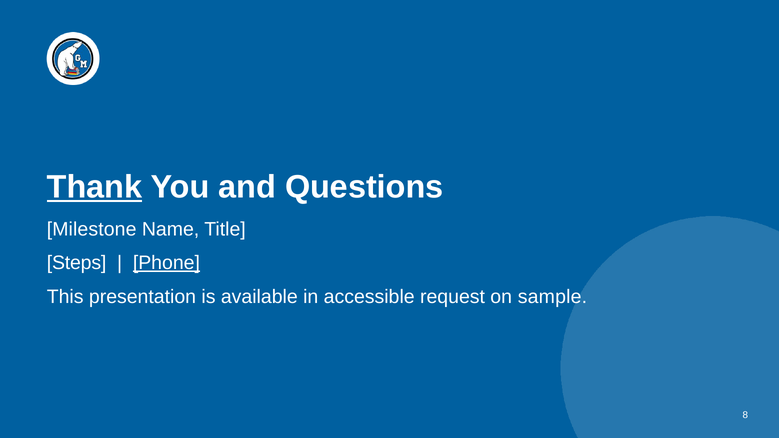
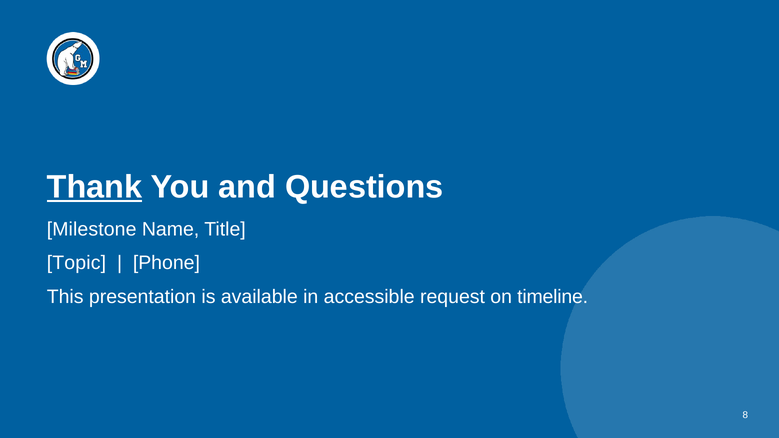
Steps: Steps -> Topic (76, 263)
Phone underline: present -> none (166, 263)
sample: sample -> timeline (553, 297)
